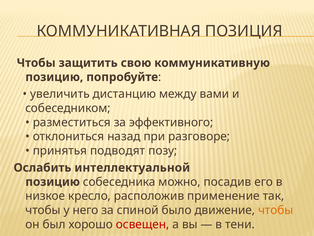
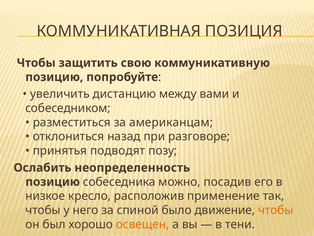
эффективного: эффективного -> американцам (171, 122)
интеллектуальной: интеллектуальной -> неопределенность (132, 167)
освещен colour: red -> orange (143, 224)
